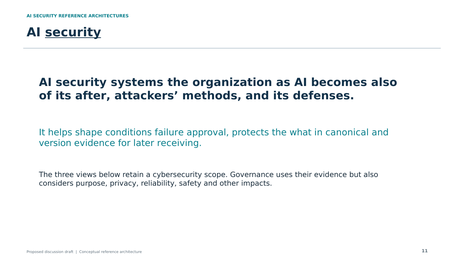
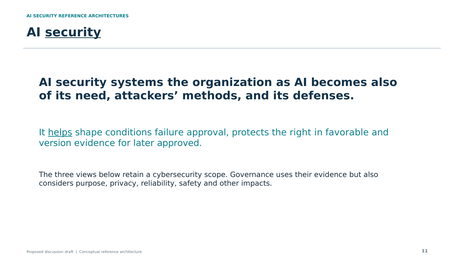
after: after -> need (93, 96)
helps underline: none -> present (60, 132)
what: what -> right (300, 132)
canonical: canonical -> favorable (347, 132)
receiving: receiving -> approved (180, 143)
